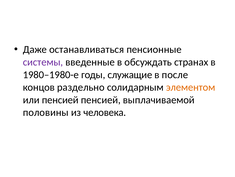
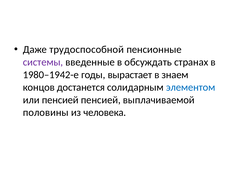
останавливаться: останавливаться -> трудоспособной (87, 49)
1980–1980-е: 1980–1980-е -> 1980–1942-е (51, 74)
служащие: служащие -> вырастает (130, 74)
после: после -> знаем (175, 74)
раздельно: раздельно -> достанется (81, 87)
элементом colour: orange -> blue (191, 87)
